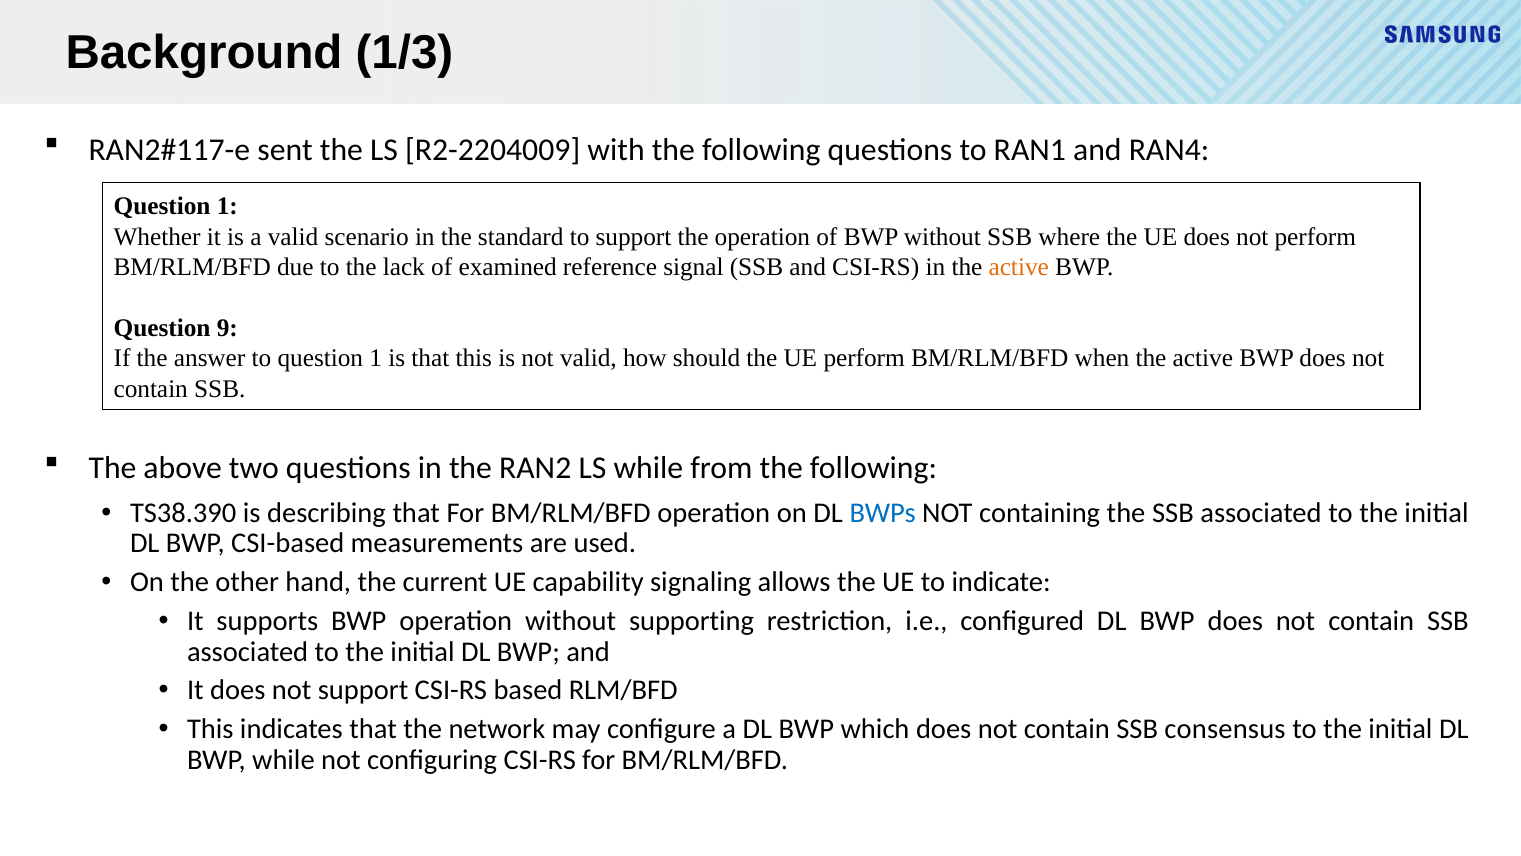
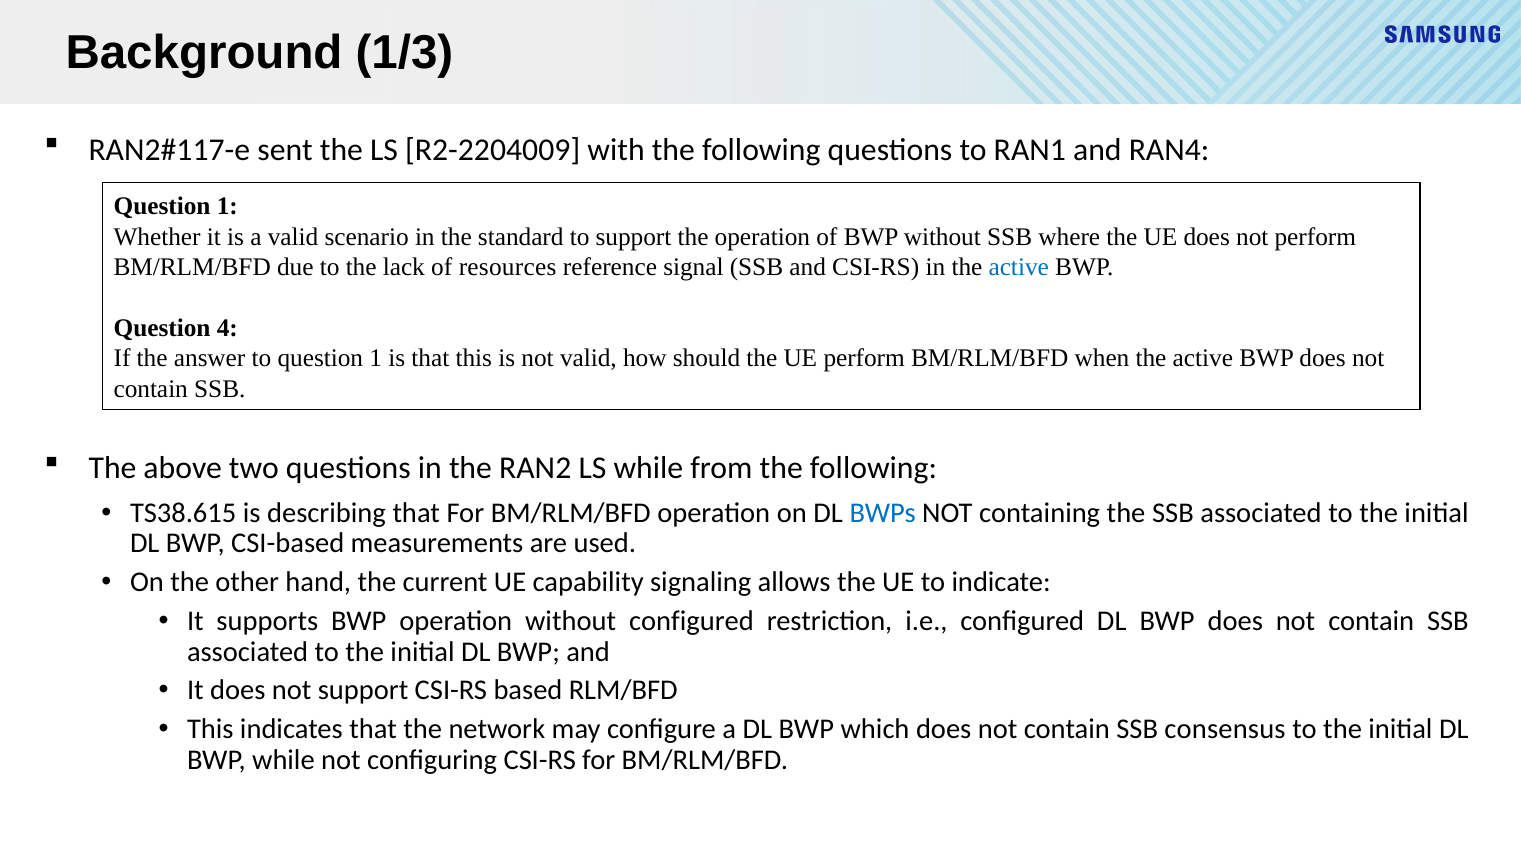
examined: examined -> resources (508, 267)
active colour: orange -> blue (1019, 267)
9: 9 -> 4 (227, 328)
TS38.390: TS38.390 -> TS38.615 (183, 512)
without supporting: supporting -> configured (691, 621)
